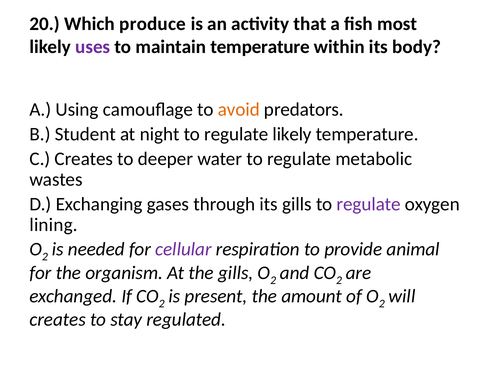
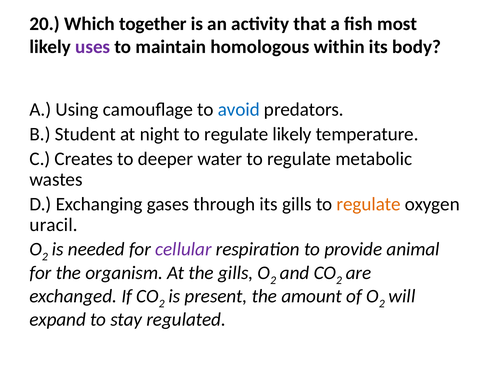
produce: produce -> together (153, 24)
maintain temperature: temperature -> homologous (260, 47)
avoid colour: orange -> blue (239, 110)
regulate colour: purple -> orange (369, 204)
lining: lining -> uracil (54, 225)
creates: creates -> expand (58, 320)
